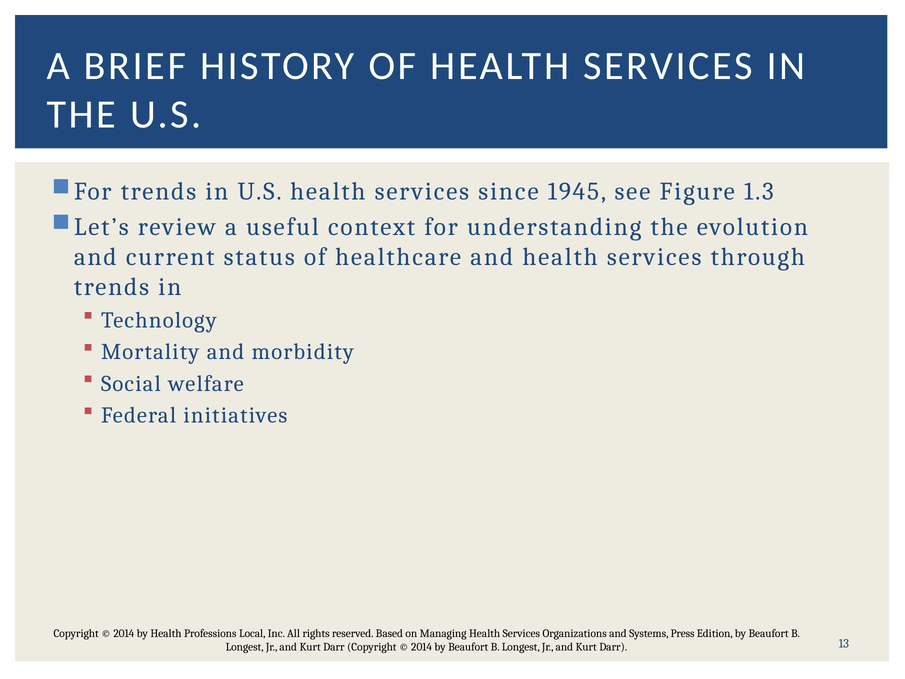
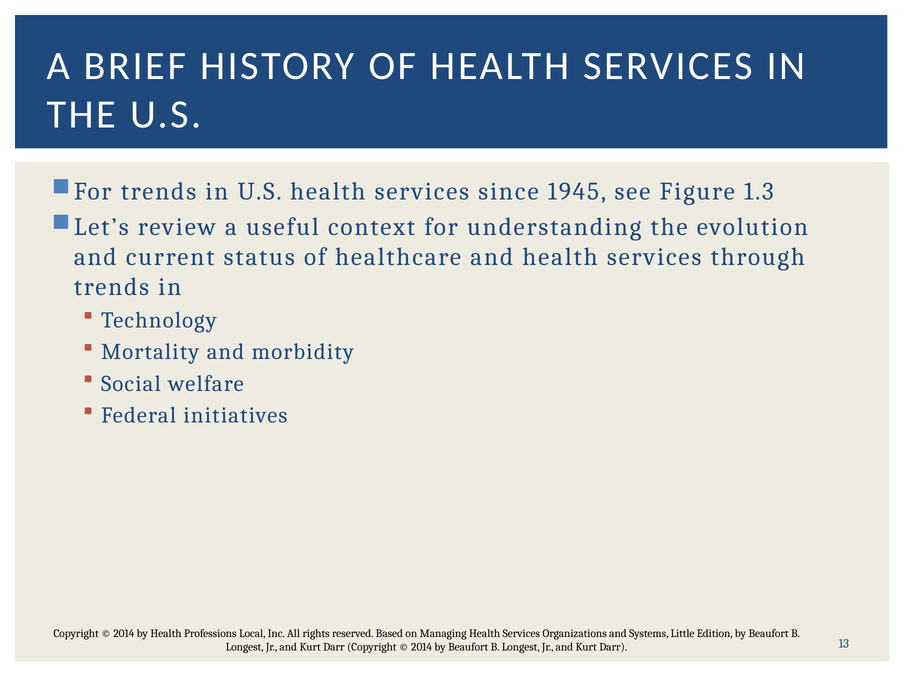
Press: Press -> Little (682, 633)
